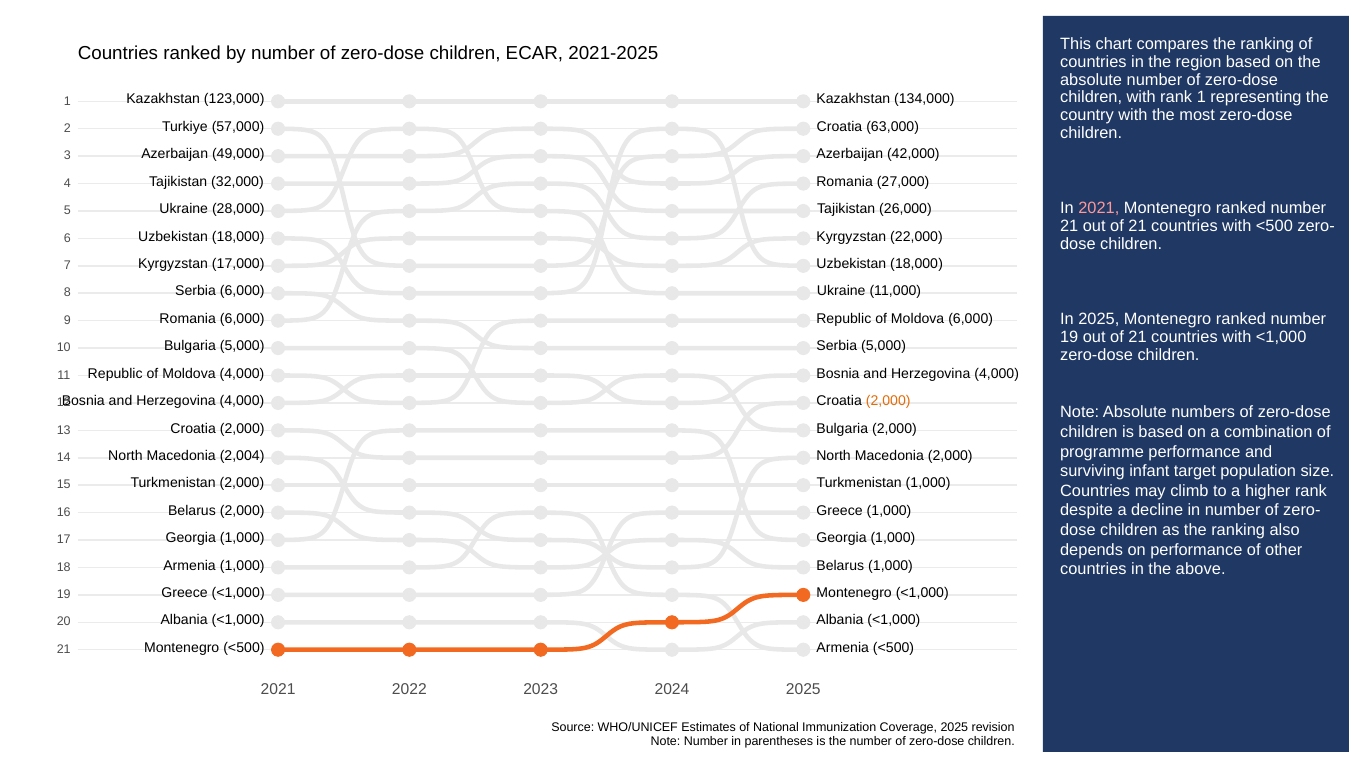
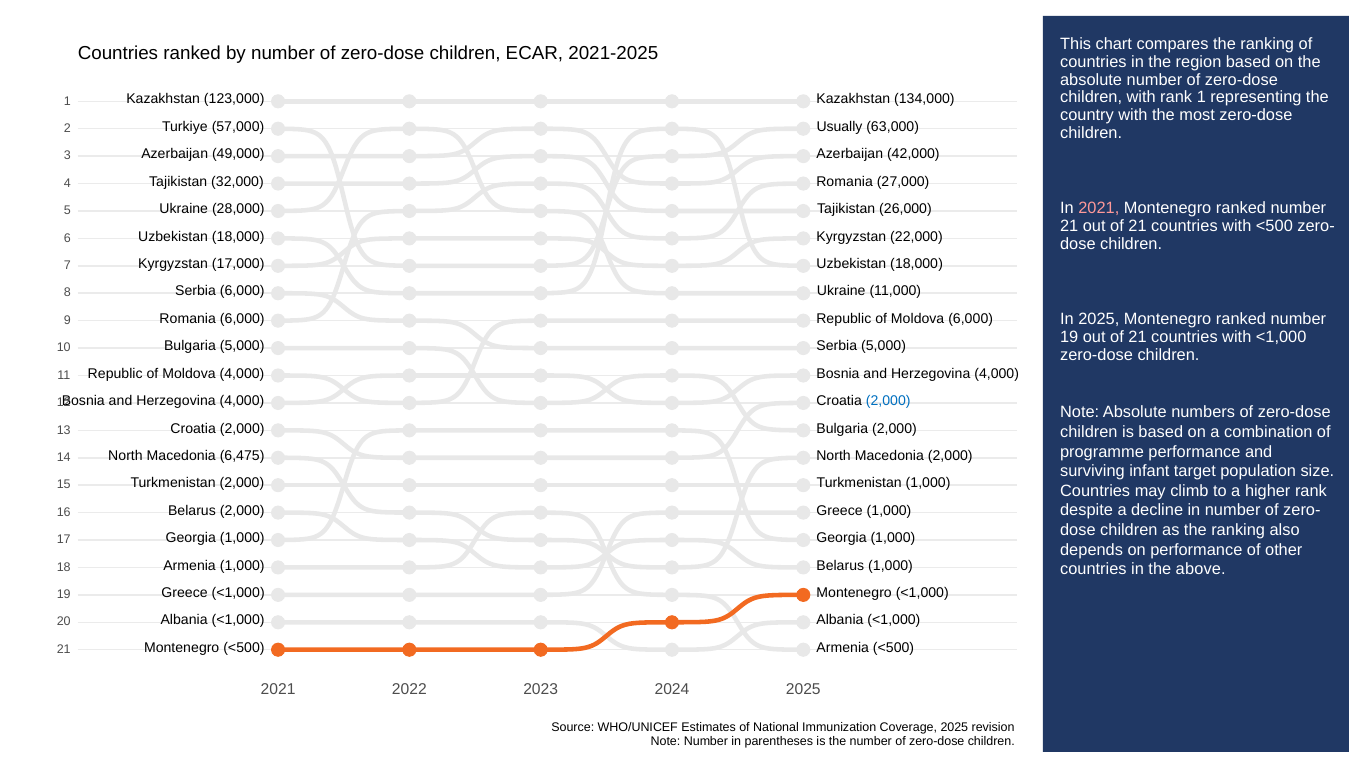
Croatia: Croatia -> Usually (840, 127)
2,000 colour: orange -> blue (888, 401)
2,004: 2,004 -> 6,475 (242, 456)
